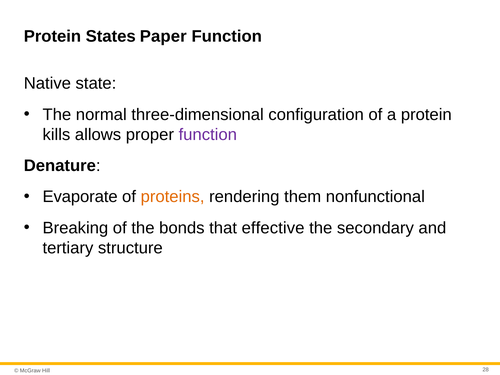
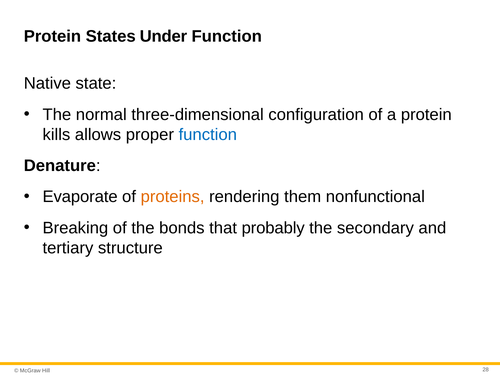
Paper: Paper -> Under (163, 36)
function colour: purple -> blue (208, 135)
effective: effective -> probably (273, 228)
